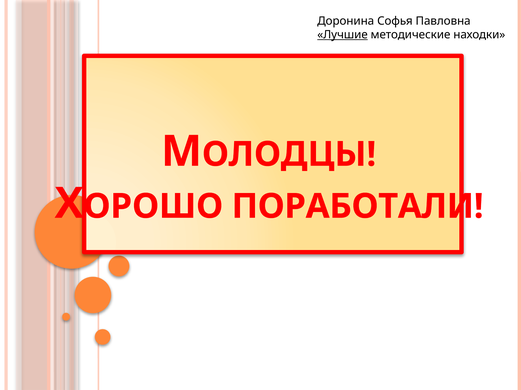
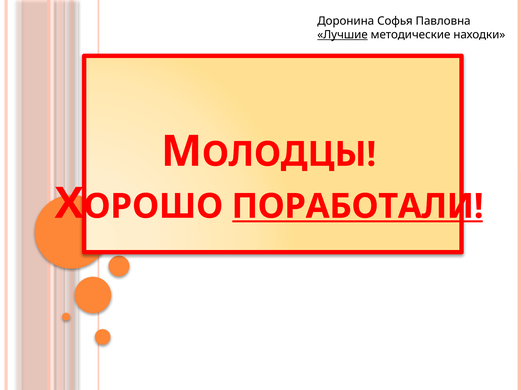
ПОРАБОТАЛИ underline: none -> present (358, 207)
